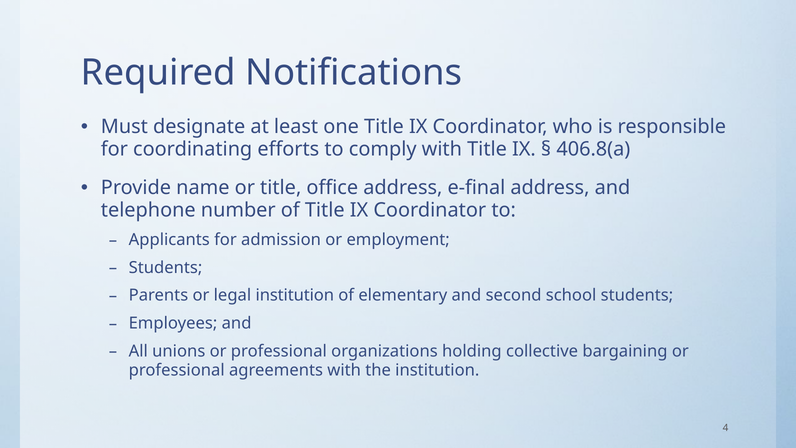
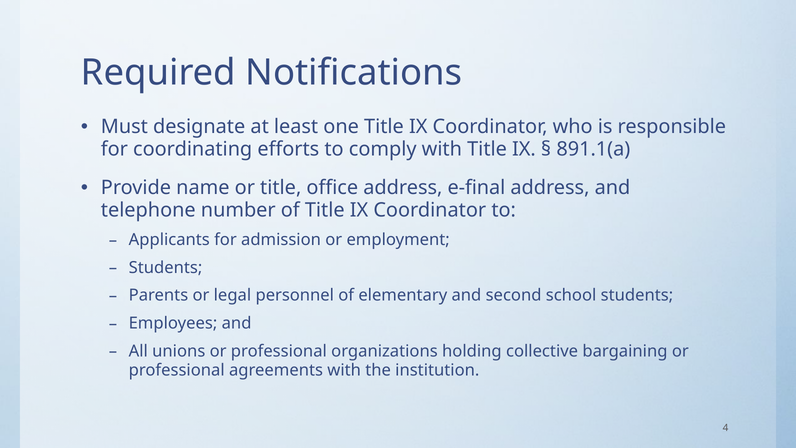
406.8(a: 406.8(a -> 891.1(a (593, 149)
legal institution: institution -> personnel (295, 295)
